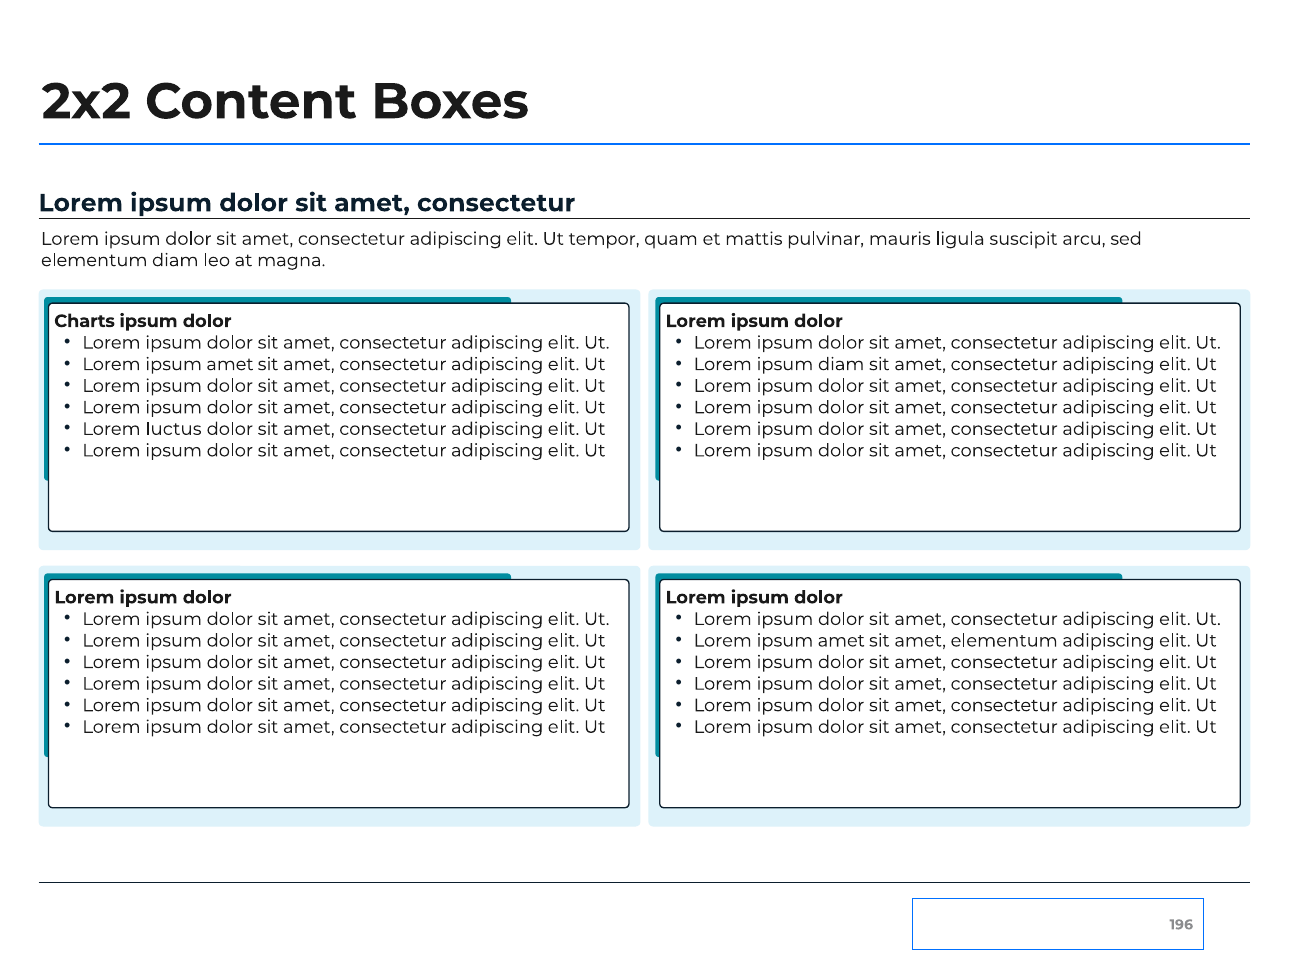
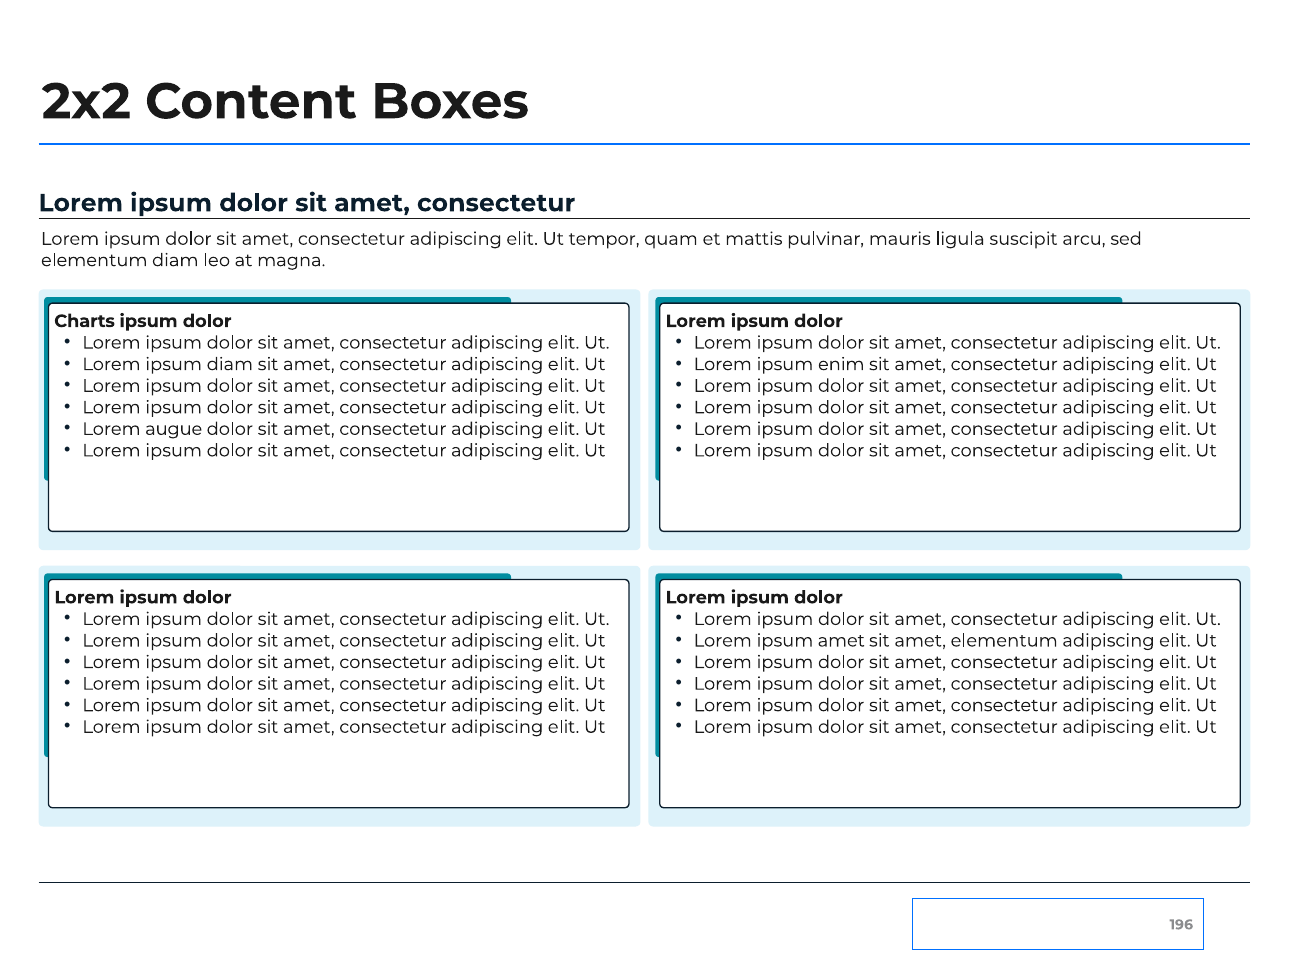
amet: amet -> diam (230, 364)
ipsum diam: diam -> enim (841, 364)
luctus: luctus -> augue (174, 429)
